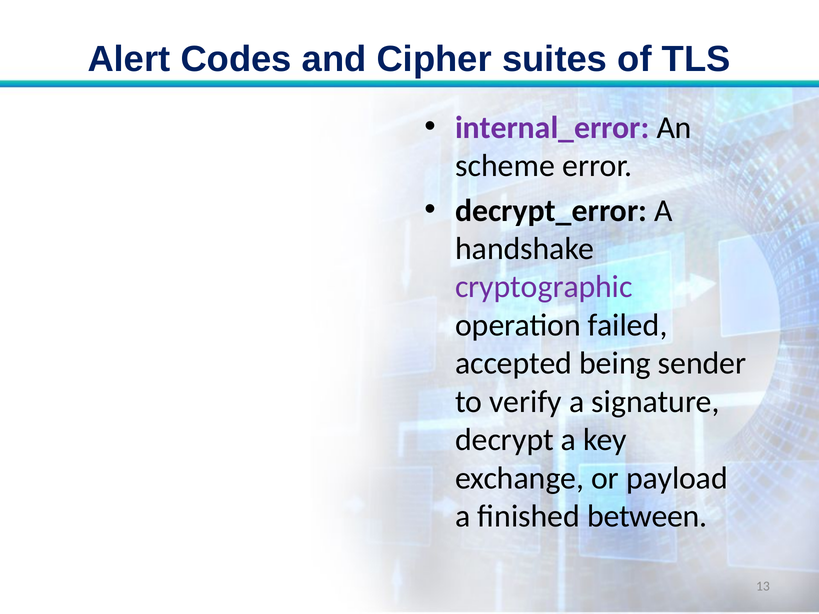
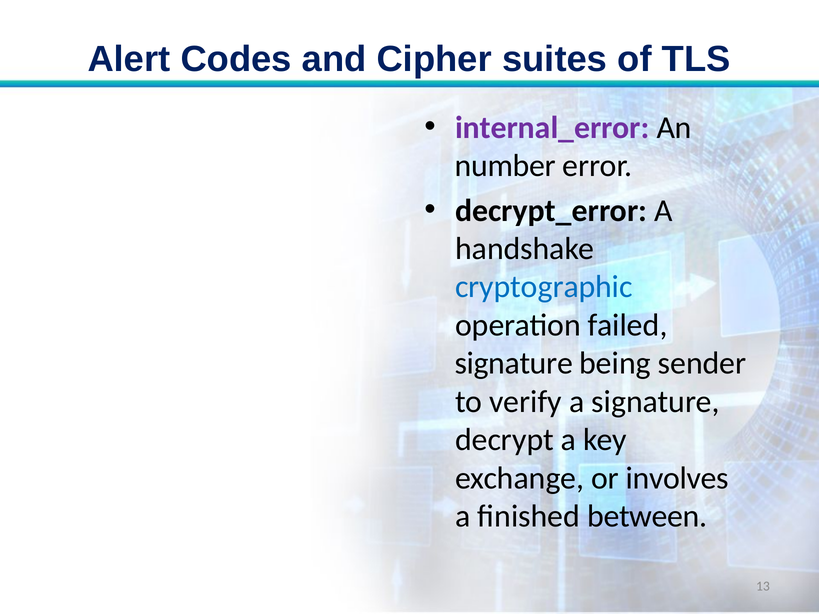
scheme: scheme -> number (505, 166)
cryptographic colour: purple -> blue (544, 287)
accepted: accepted -> signature (514, 364)
payload: payload -> involves (677, 478)
